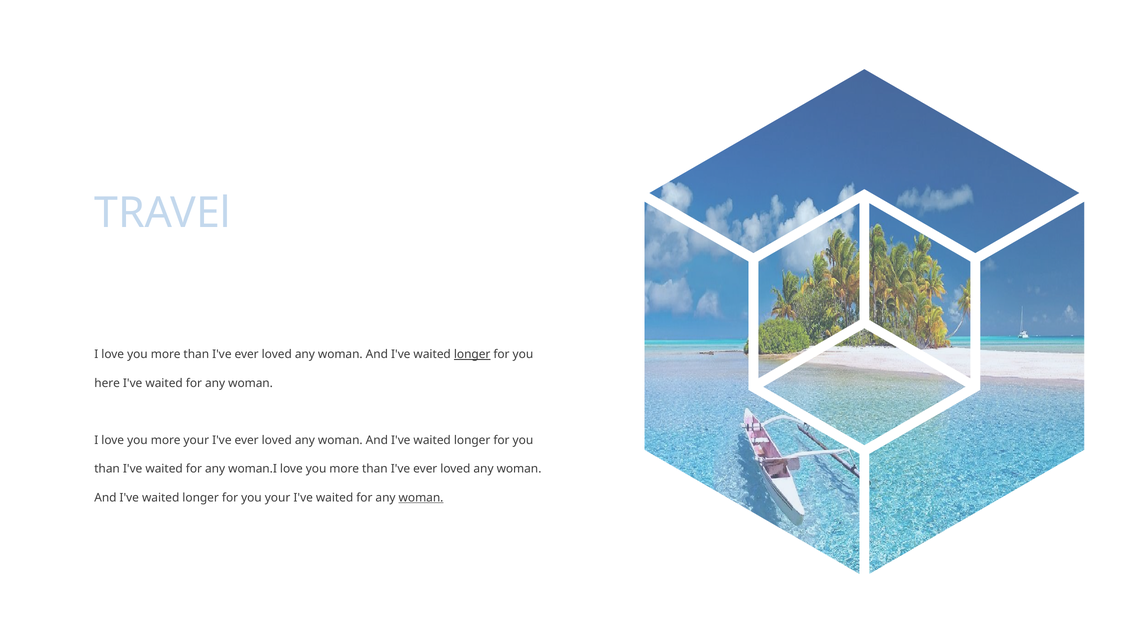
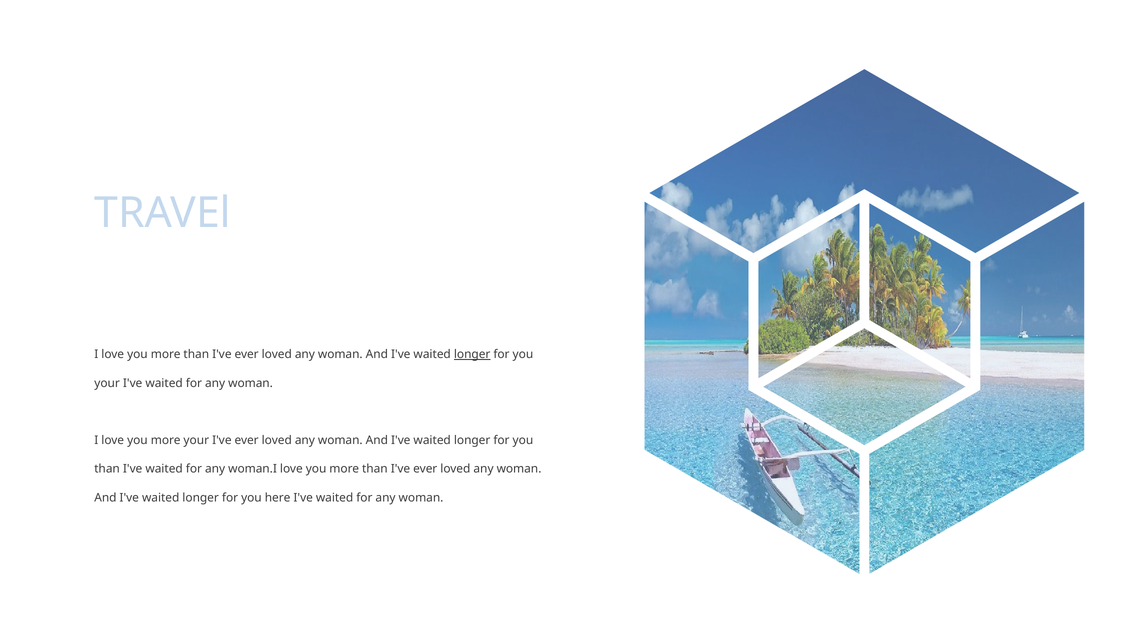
here: here -> your (107, 383)
you your: your -> here (278, 498)
woman underline: present -> none (421, 498)
